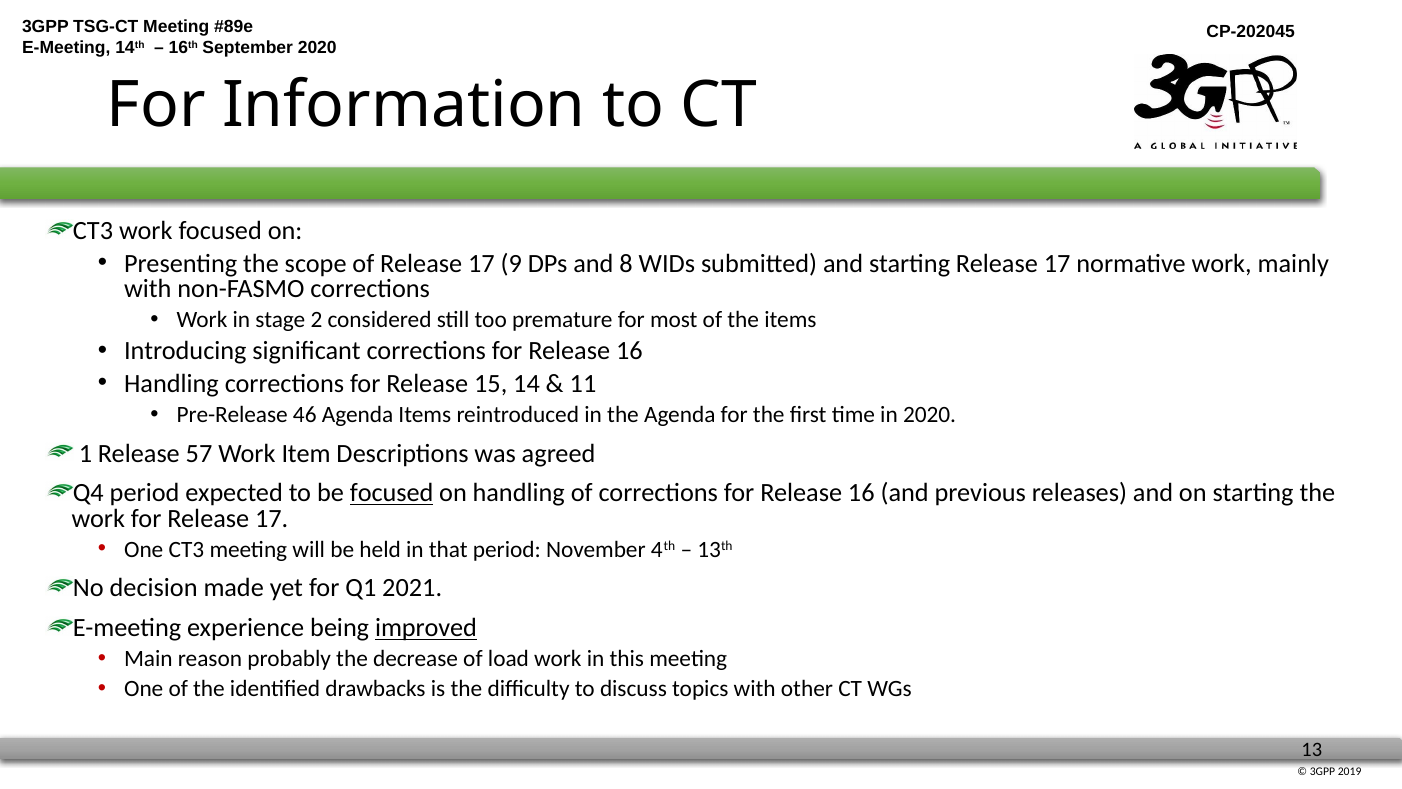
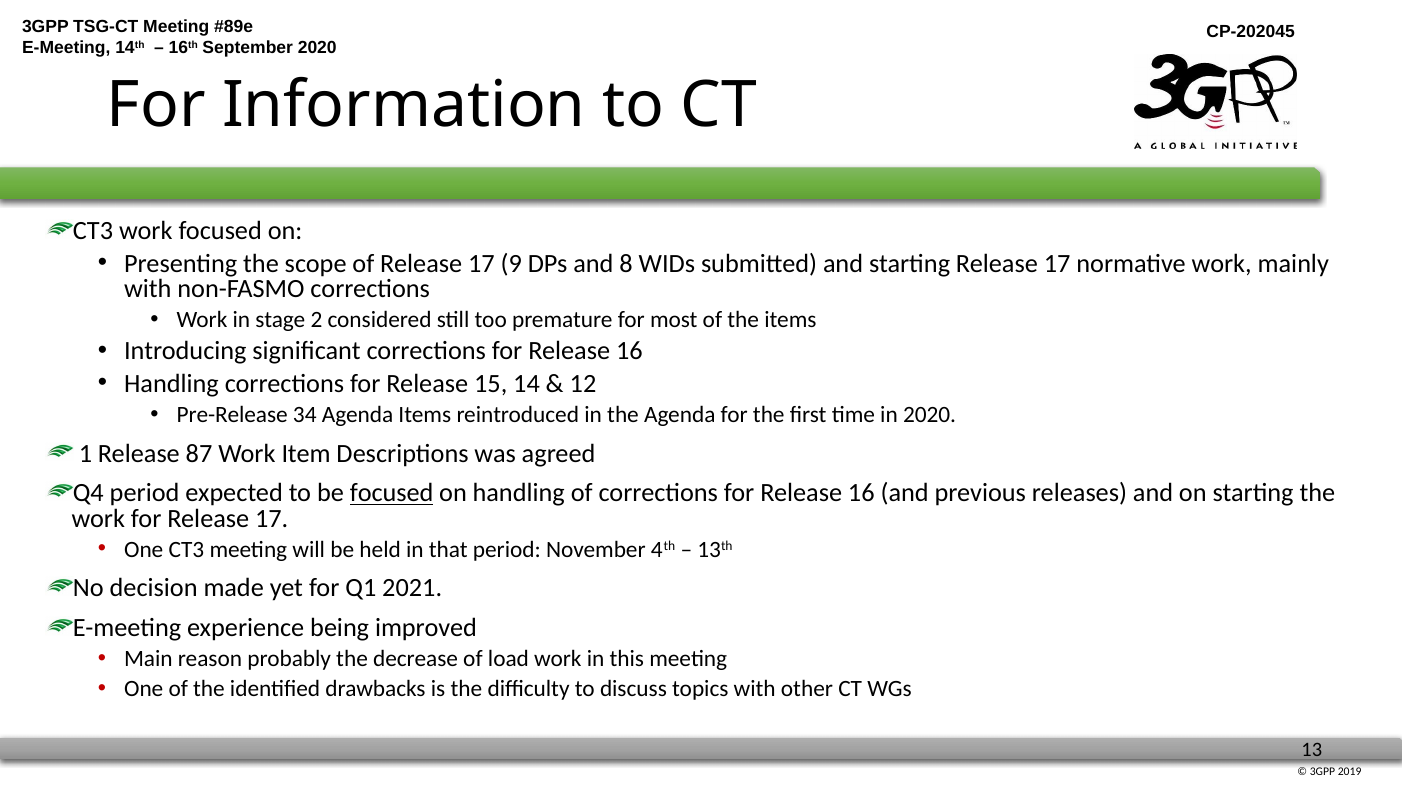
11: 11 -> 12 (583, 384)
46: 46 -> 34 (305, 415)
57: 57 -> 87 (199, 453)
improved underline: present -> none (426, 628)
